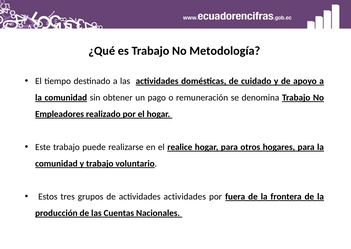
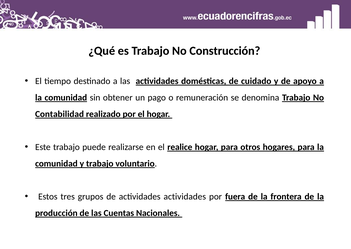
Metodología: Metodología -> Construcción (225, 51)
Empleadores: Empleadores -> Contabilidad (60, 114)
